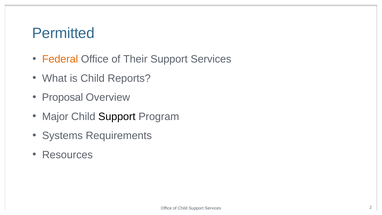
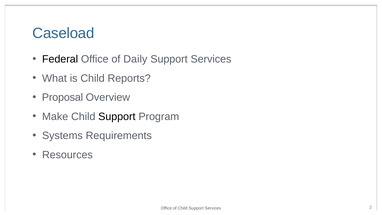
Permitted: Permitted -> Caseload (63, 33)
Federal colour: orange -> black (60, 59)
Their: Their -> Daily (135, 59)
Major: Major -> Make (55, 116)
